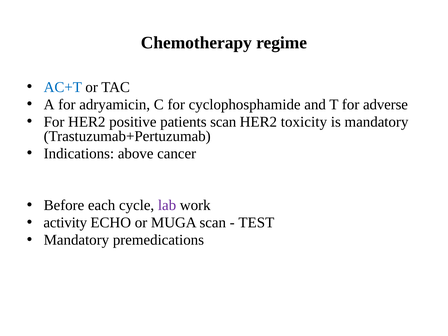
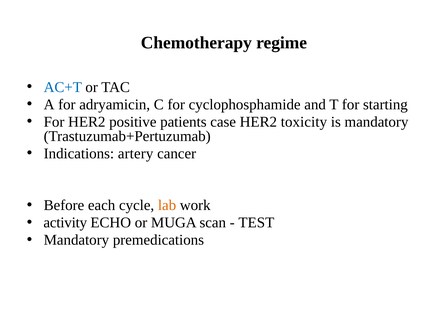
adverse: adverse -> starting (385, 104)
patients scan: scan -> case (223, 122)
above: above -> artery (136, 153)
lab colour: purple -> orange (167, 205)
